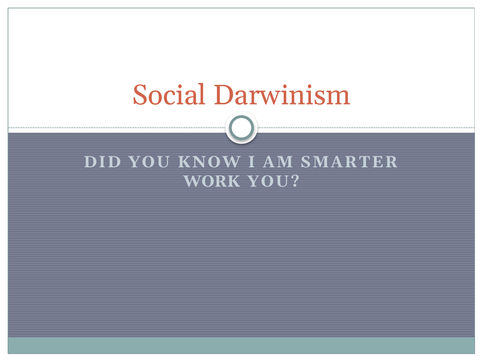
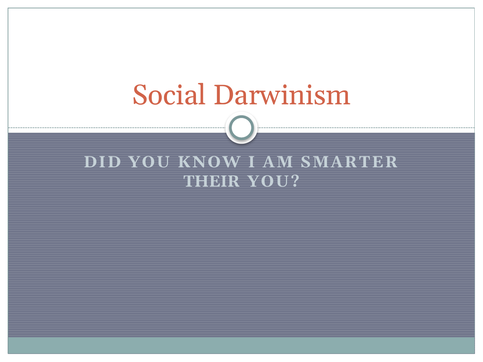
WORK: WORK -> THEIR (212, 181)
